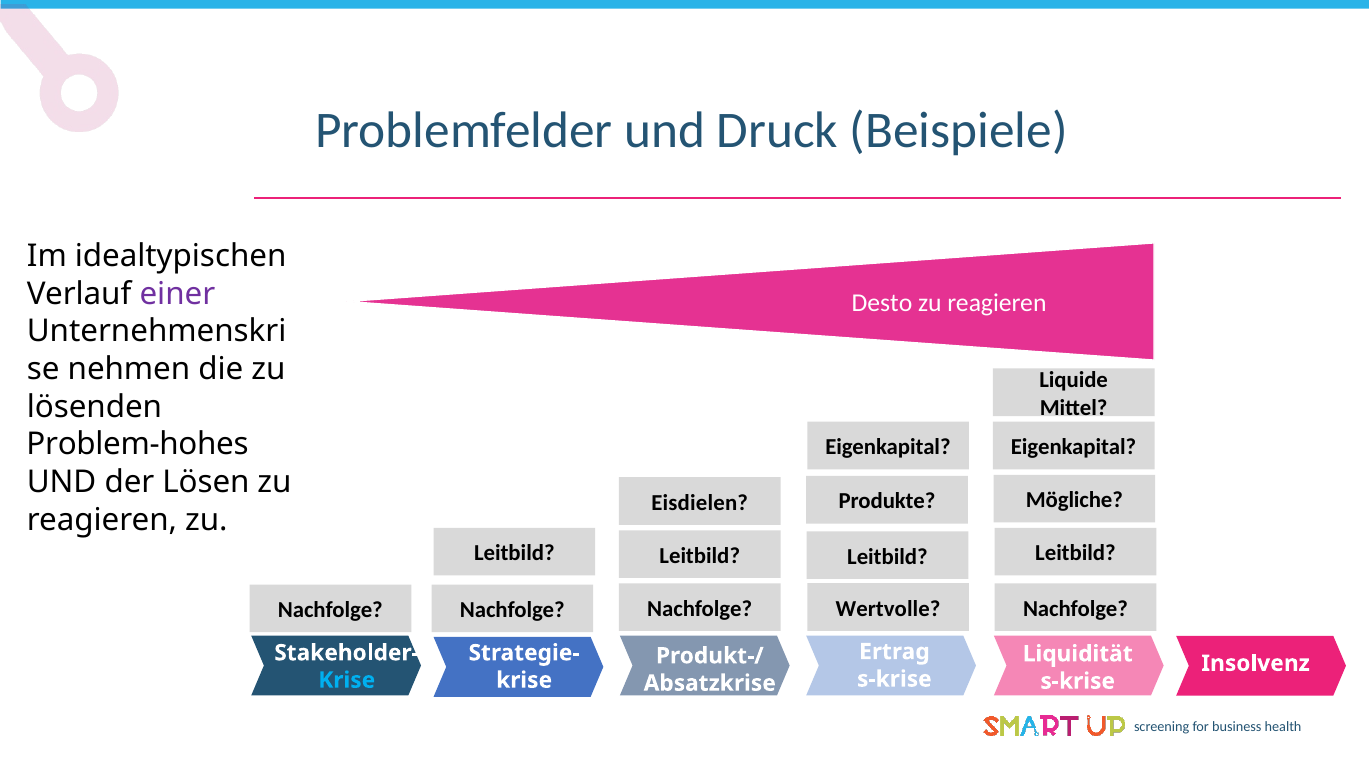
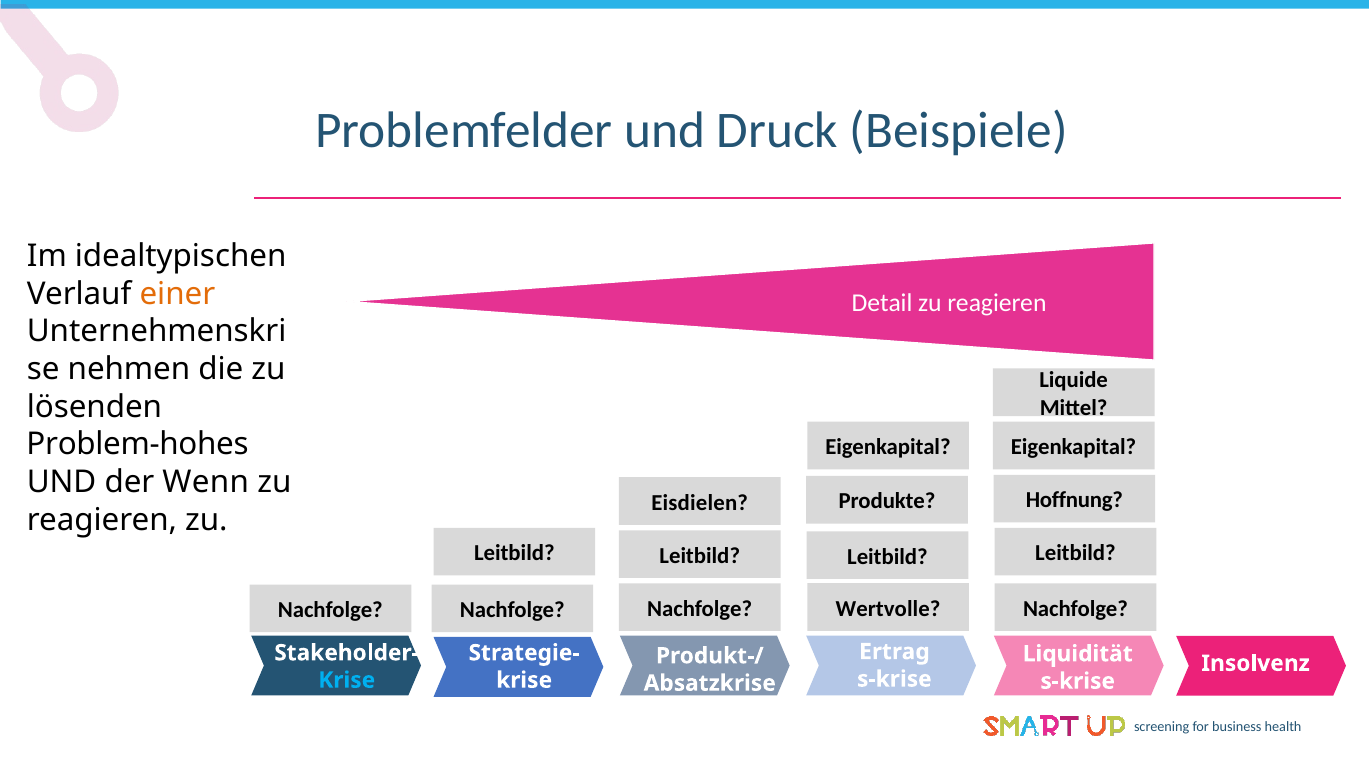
einer colour: purple -> orange (177, 294)
Desto: Desto -> Detail (882, 303)
Lösen: Lösen -> Wenn (206, 482)
Mögliche: Mögliche -> Hoffnung (1074, 500)
